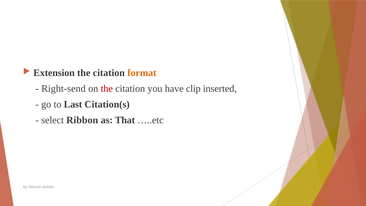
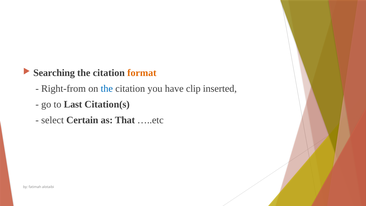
Extension: Extension -> Searching (54, 73)
Right-send: Right-send -> Right-from (64, 89)
the colour: red -> blue (107, 89)
Ribbon: Ribbon -> Certain (82, 120)
